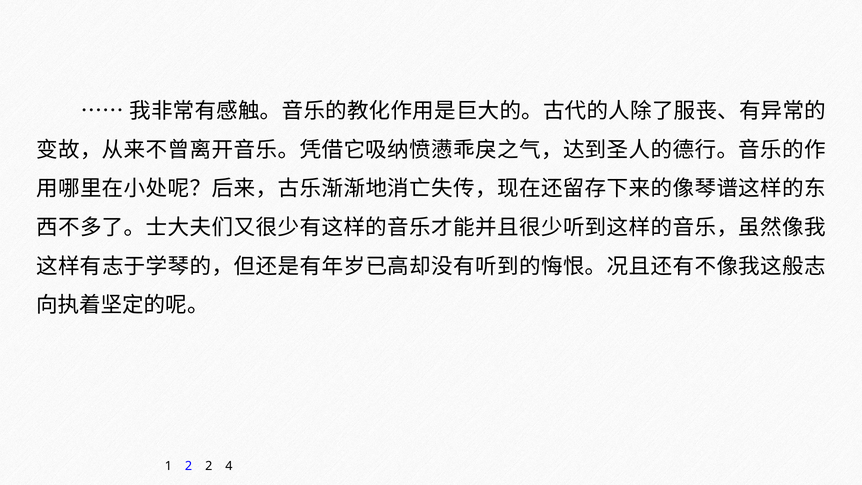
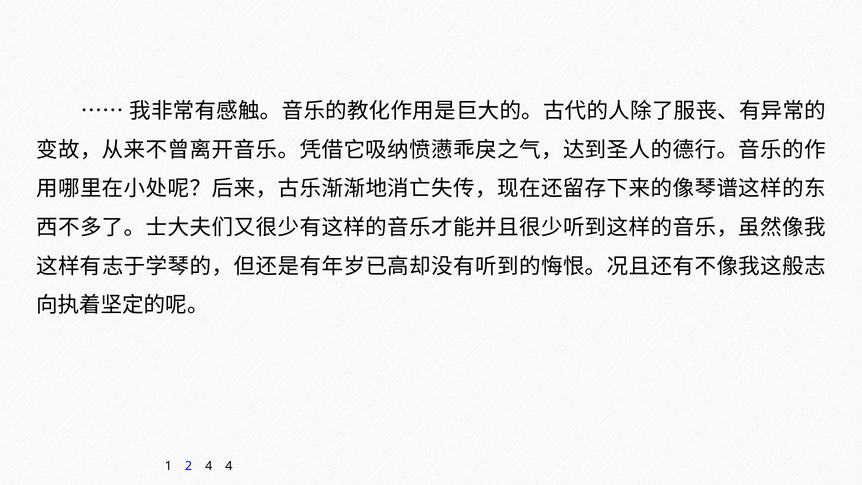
2 2: 2 -> 4 (209, 466)
